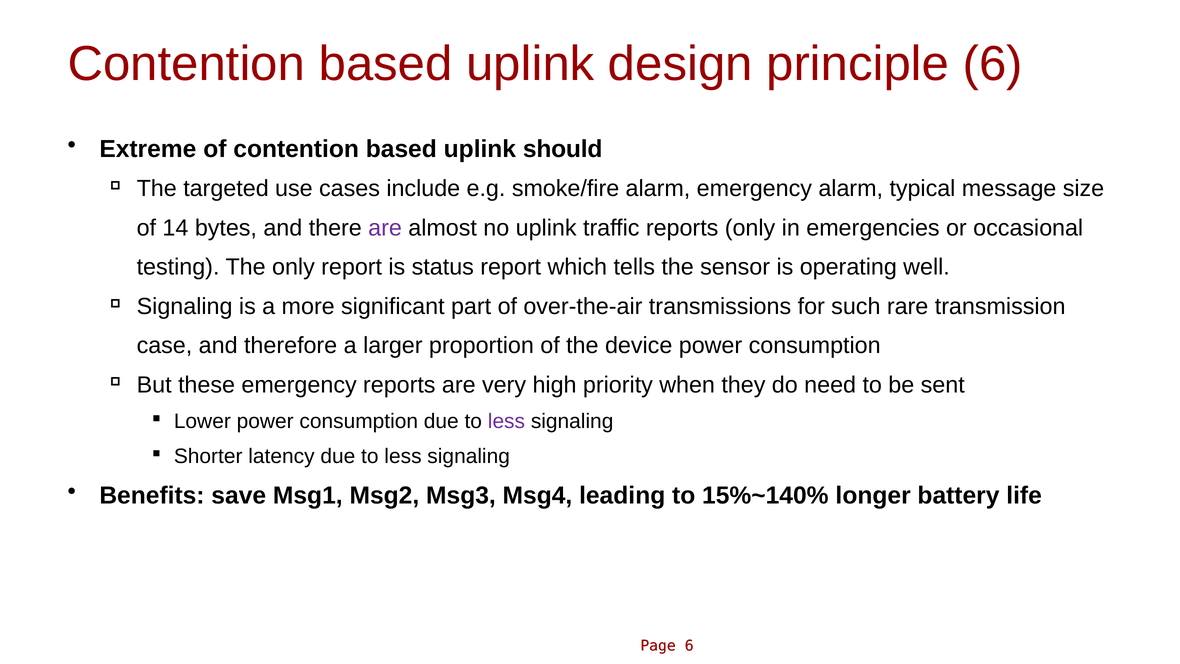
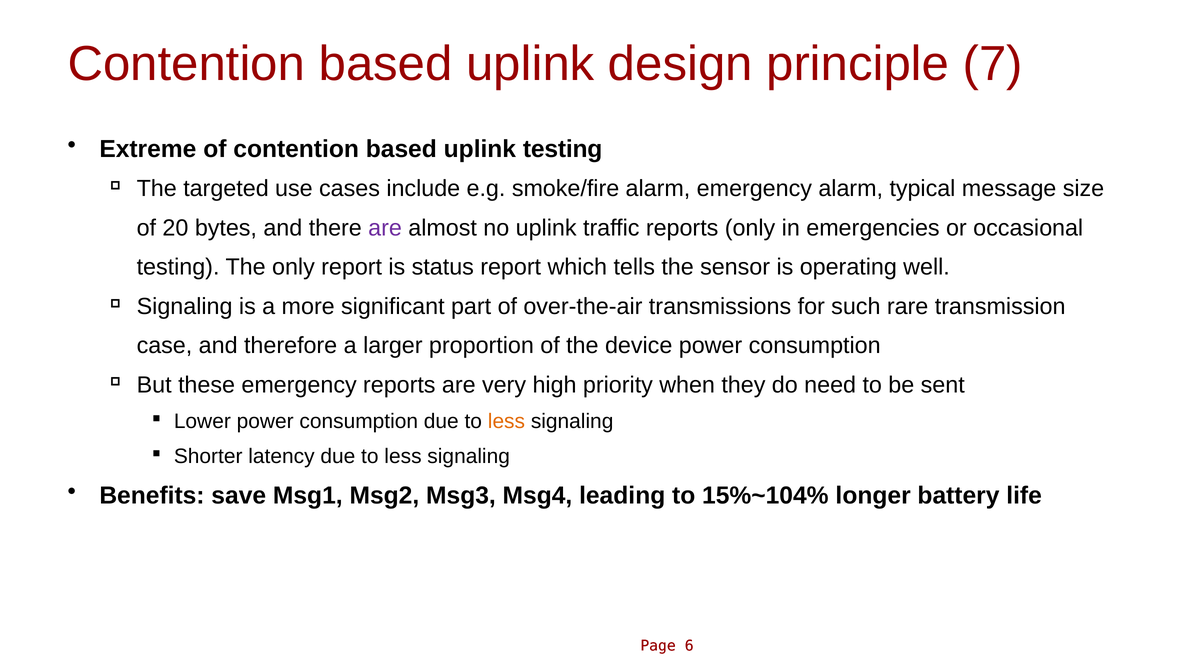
principle 6: 6 -> 7 (993, 64)
uplink should: should -> testing (563, 149)
14: 14 -> 20 (175, 228)
less colour: purple -> orange (506, 421)
15%~140%: 15%~140% -> 15%~104% (765, 495)
